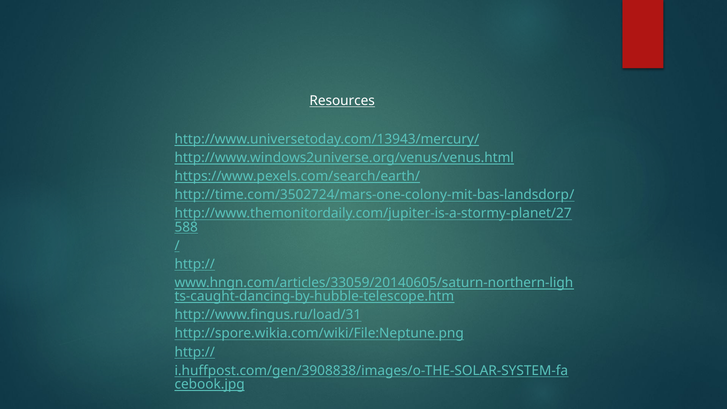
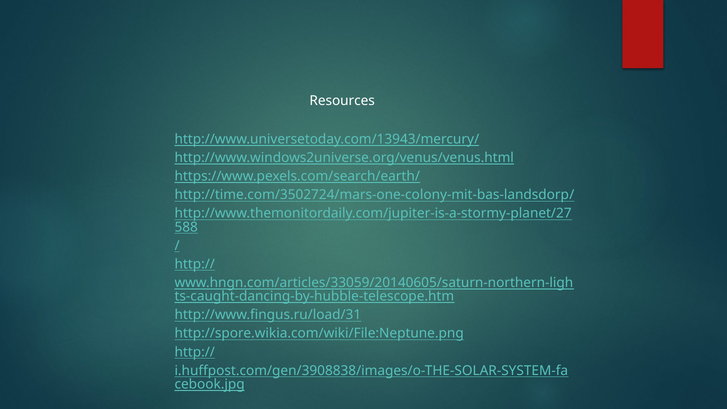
Resources underline: present -> none (342, 101)
